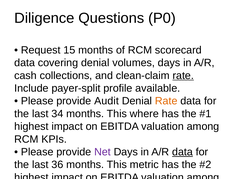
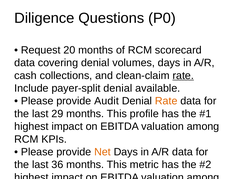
15: 15 -> 20 (69, 50)
payer-split profile: profile -> denial (118, 88)
34: 34 -> 29 (57, 114)
where: where -> profile (144, 114)
Net colour: purple -> orange (102, 152)
data underline: present -> none (182, 152)
